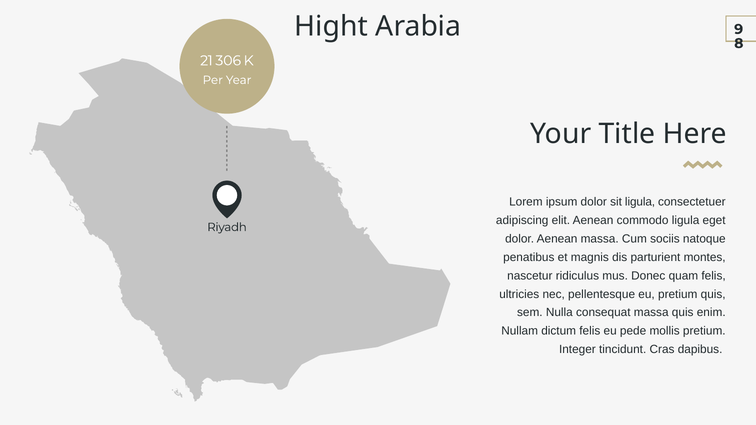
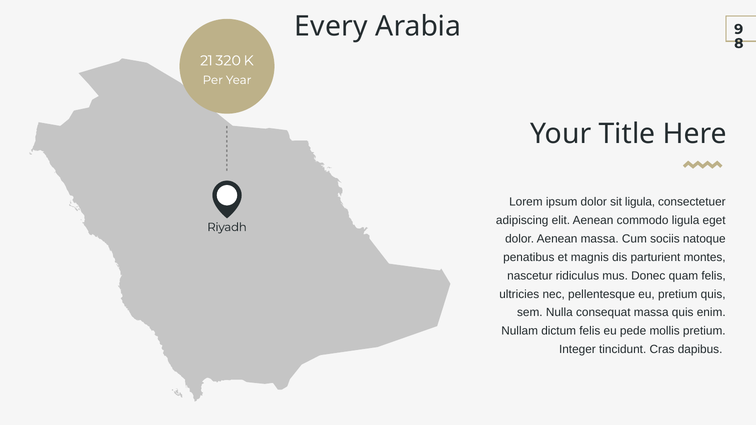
Hight: Hight -> Every (331, 26)
306: 306 -> 320 (228, 61)
